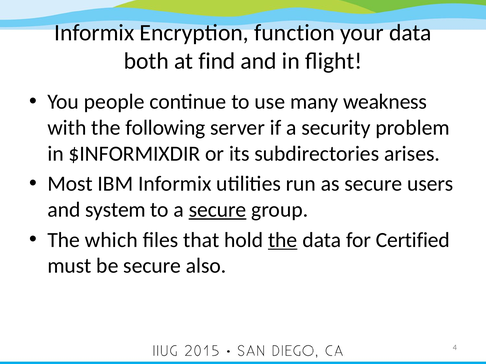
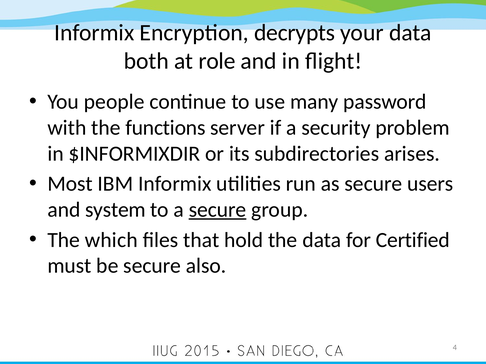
function: function -> decrypts (295, 33)
find: find -> role (217, 61)
weakness: weakness -> password (385, 102)
following: following -> functions (165, 128)
the underline: present -> none (283, 240)
